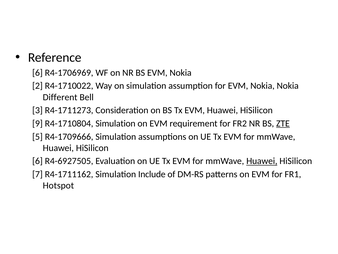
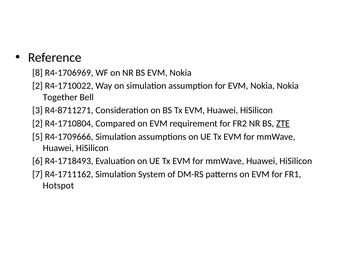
6: 6 -> 8 (37, 73)
Different: Different -> Together (60, 97)
R4-1711273: R4-1711273 -> R4-8711271 (69, 110)
9: 9 -> 2 (37, 123)
R4-1710804 Simulation: Simulation -> Compared (115, 123)
R4-6927505: R4-6927505 -> R4-1718493 (69, 161)
Huawei underline: present -> none (262, 161)
Include: Include -> System (152, 174)
